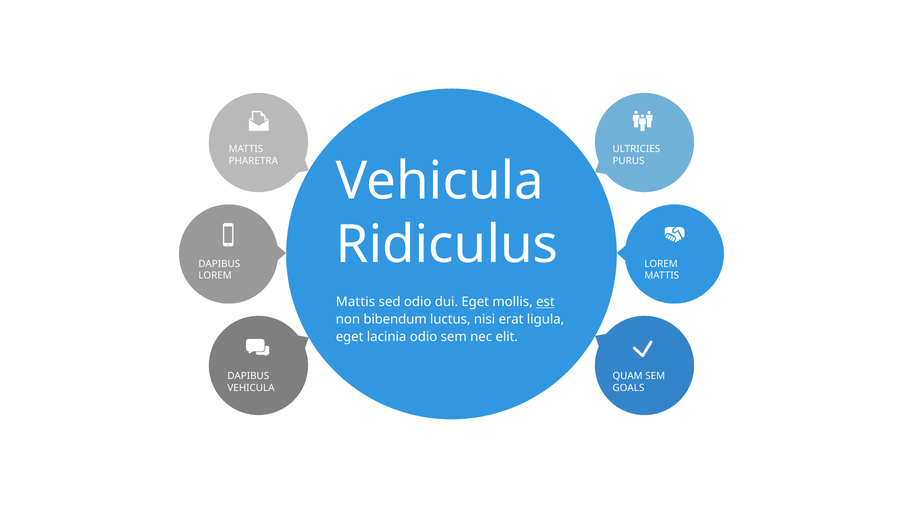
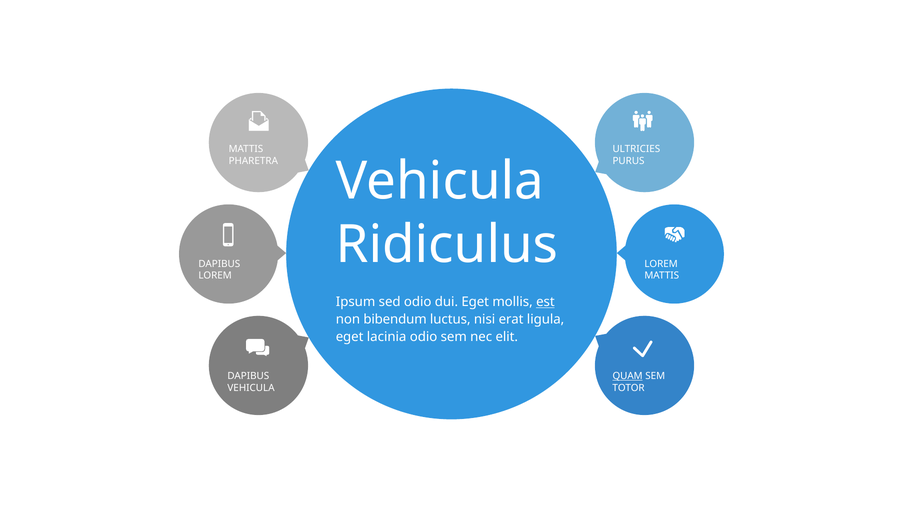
Mattis: Mattis -> Ipsum (356, 302)
QUAM underline: none -> present (628, 376)
GOALS: GOALS -> TOTOR (629, 388)
